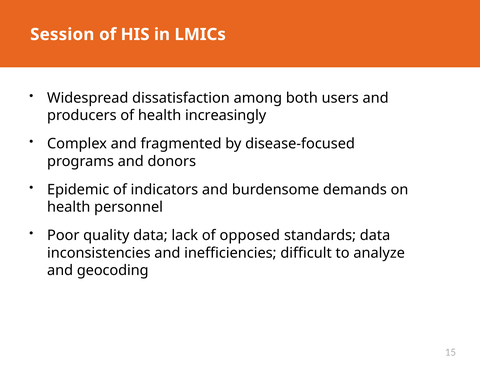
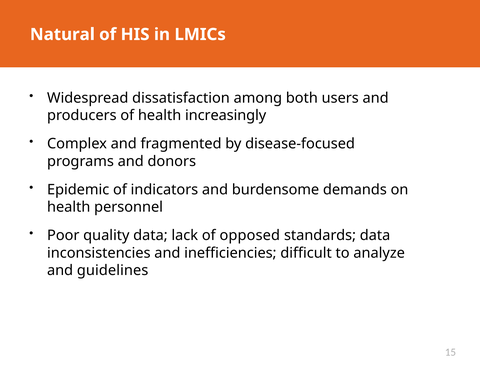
Session: Session -> Natural (62, 34)
geocoding: geocoding -> guidelines (113, 270)
